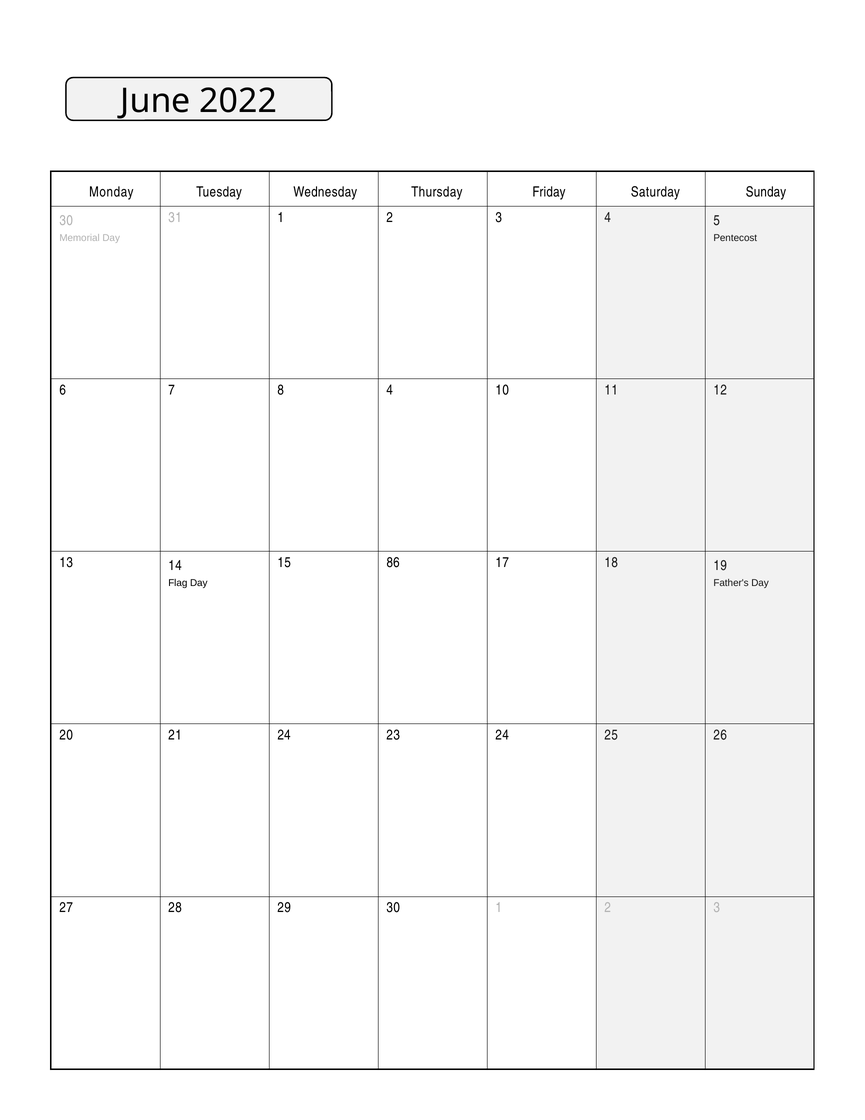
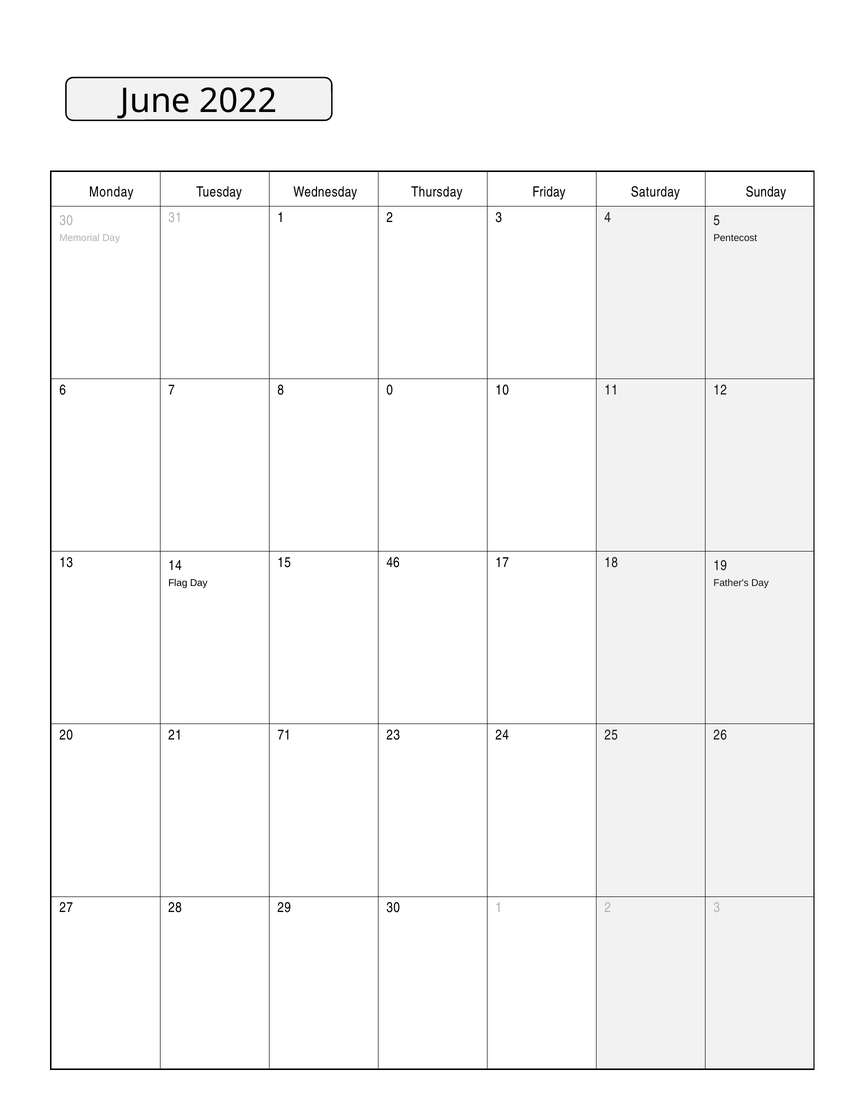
8 4: 4 -> 0 (390, 390)
86: 86 -> 46 (393, 562)
21 24: 24 -> 71 (284, 735)
